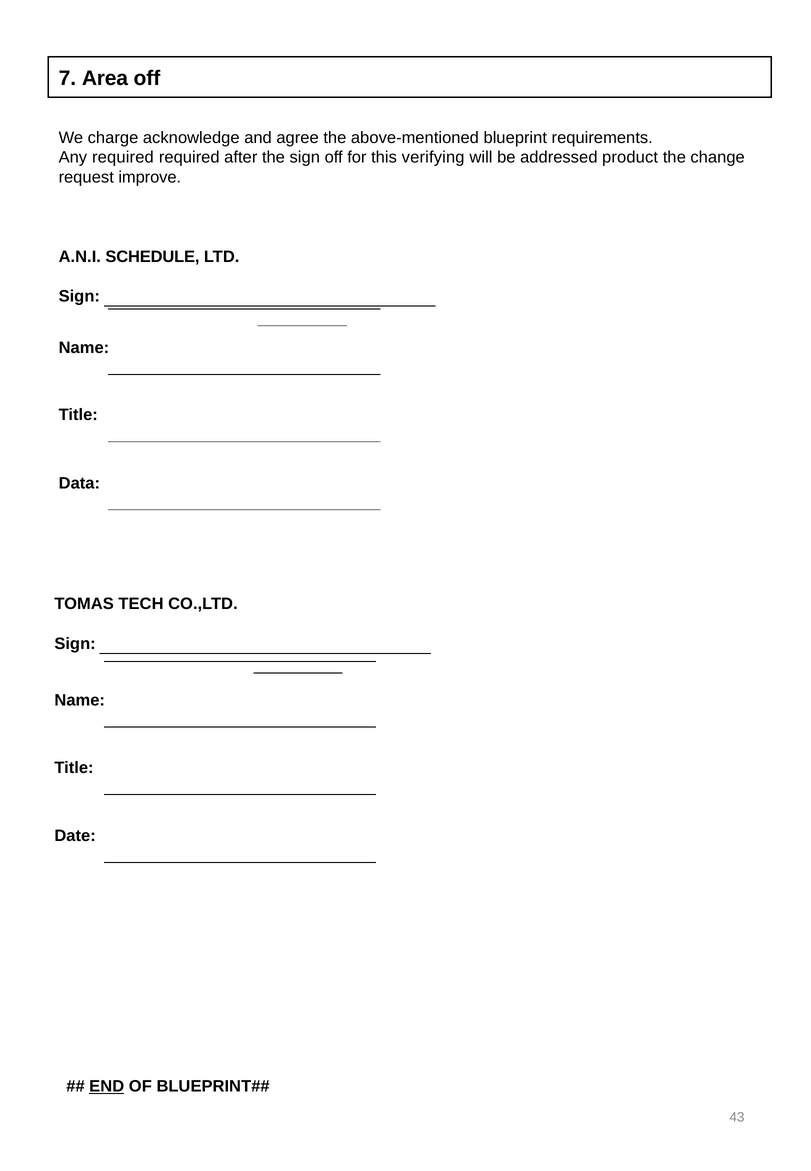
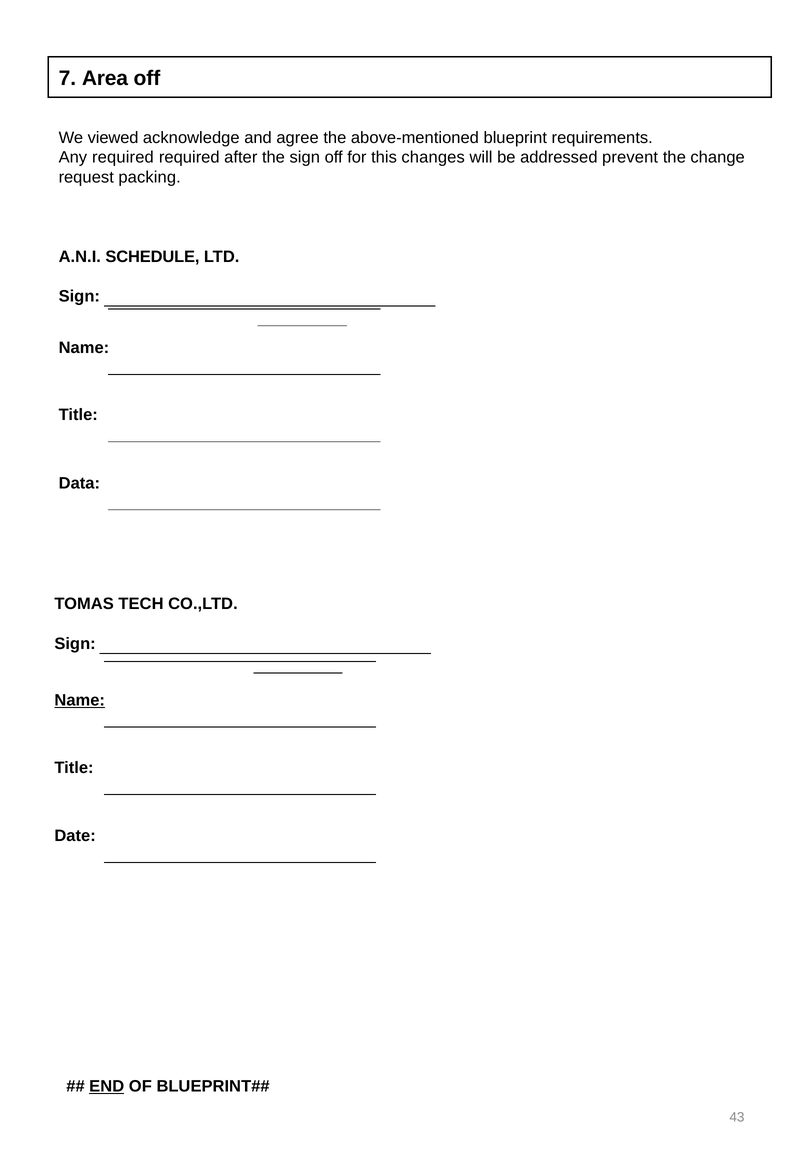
charge: charge -> viewed (113, 138)
verifying: verifying -> changes (433, 158)
product: product -> prevent (630, 158)
improve: improve -> packing (150, 177)
Name underline: none -> present (80, 701)
